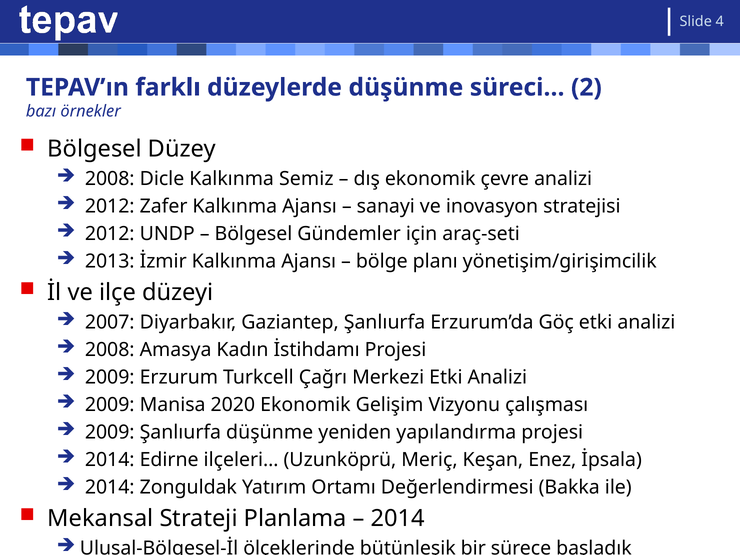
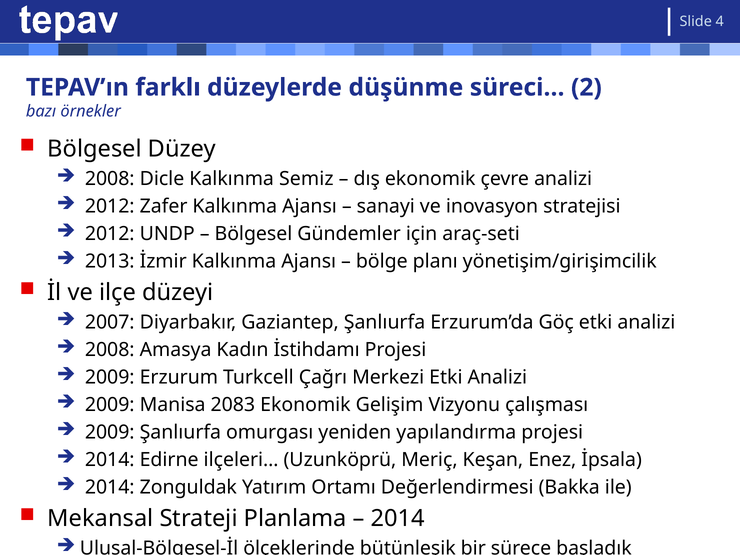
2020: 2020 -> 2083 (233, 405)
Şanlıurfa düşünme: düşünme -> omurgası (270, 432)
